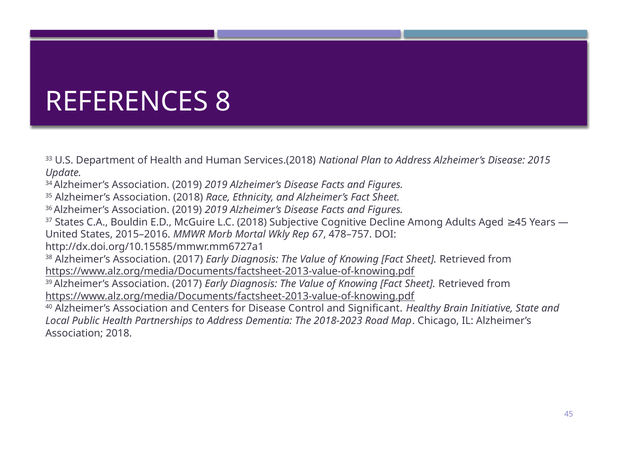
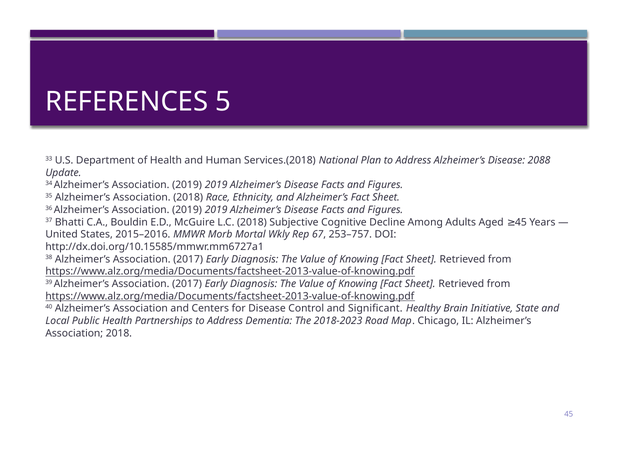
8: 8 -> 5 (223, 102)
2015: 2015 -> 2088 (539, 161)
37 States: States -> Bhatti (69, 222)
478–757: 478–757 -> 253–757 (350, 235)
